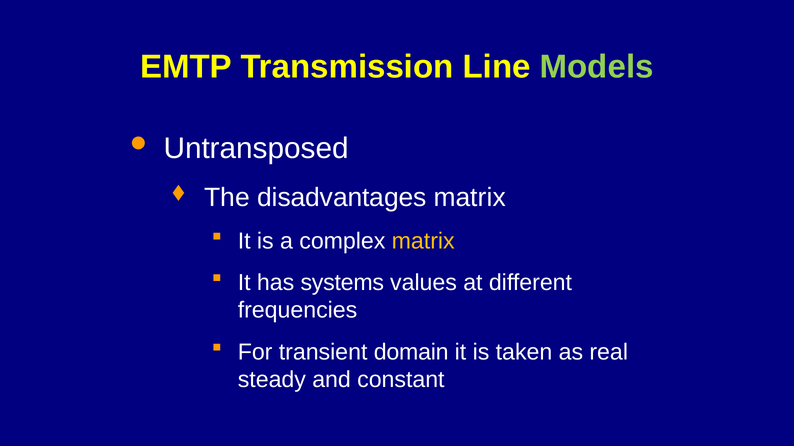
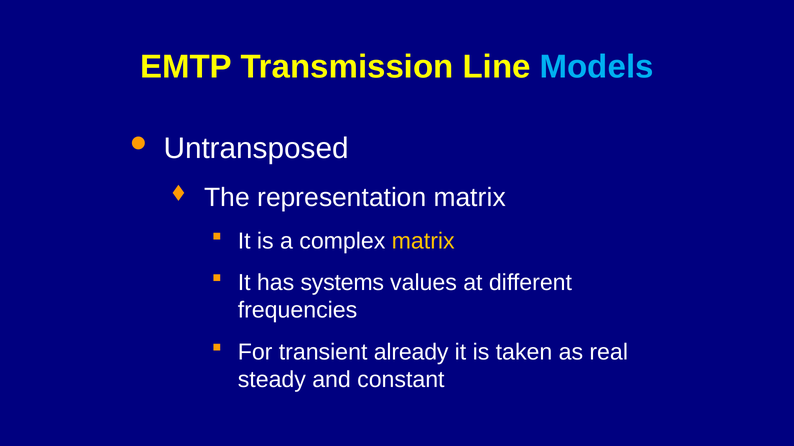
Models colour: light green -> light blue (597, 67)
disadvantages: disadvantages -> representation (342, 198)
domain: domain -> already (411, 352)
